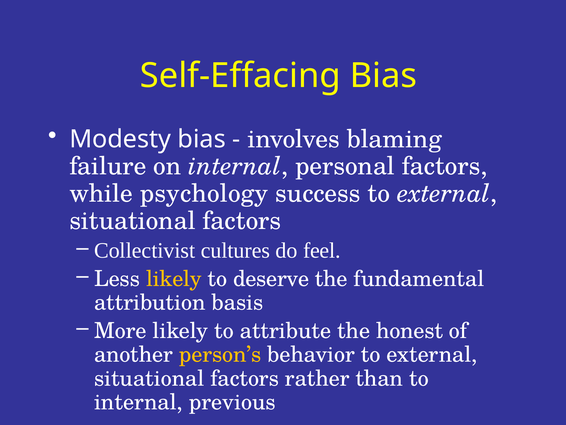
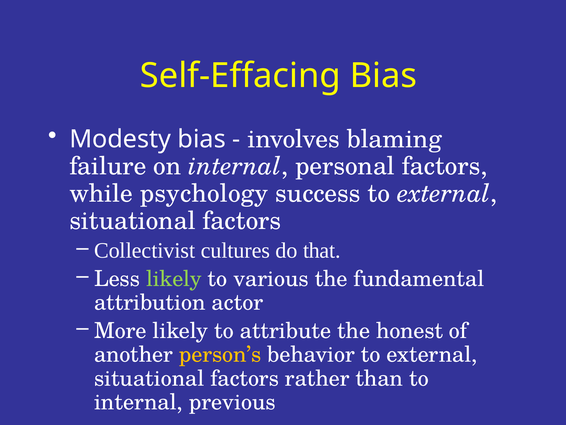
feel: feel -> that (322, 250)
likely colour: yellow -> light green (174, 279)
deserve: deserve -> various (271, 279)
basis: basis -> actor (237, 302)
